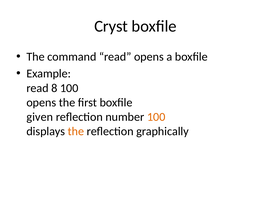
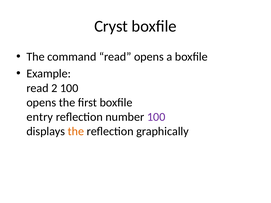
8: 8 -> 2 (54, 88)
given: given -> entry (40, 117)
100 colour: orange -> purple (156, 117)
